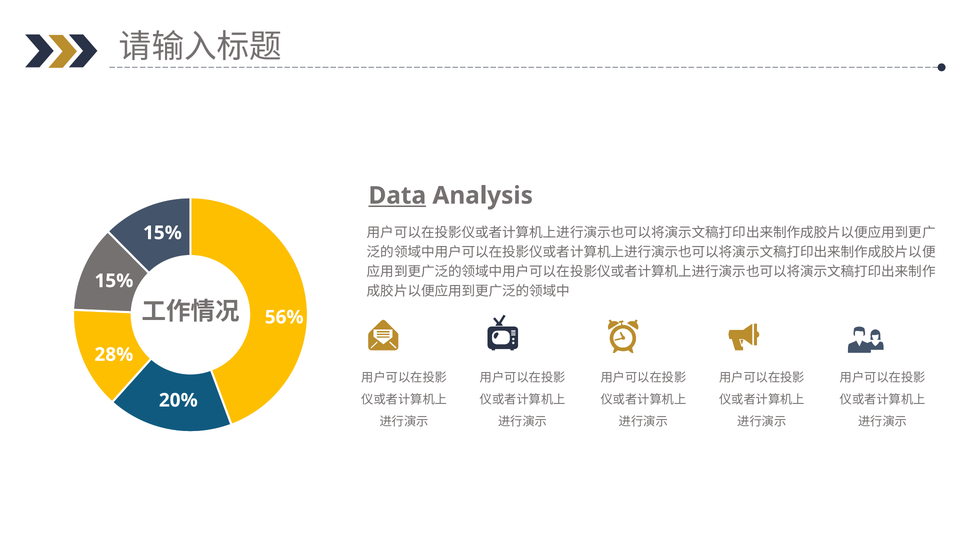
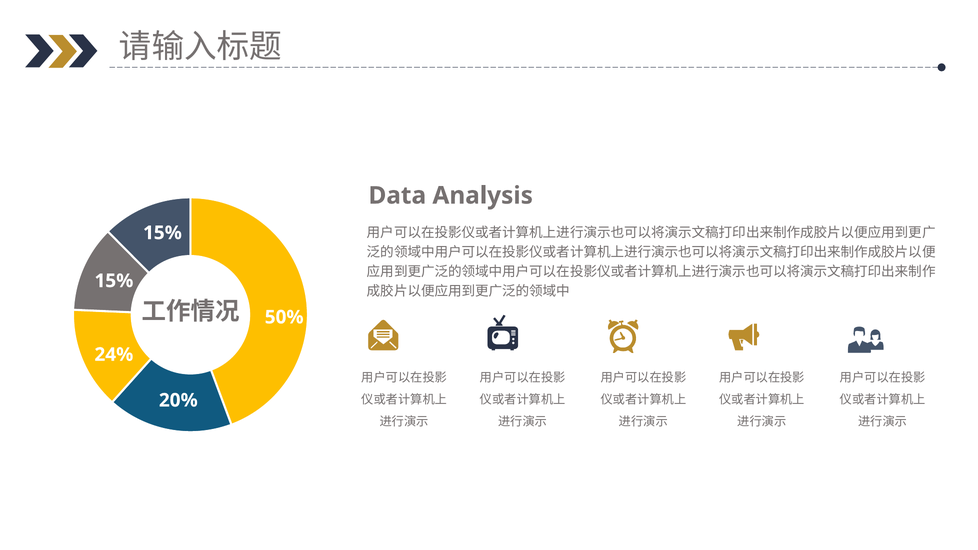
Data underline: present -> none (397, 196)
56%: 56% -> 50% (284, 317)
28%: 28% -> 24% (114, 355)
